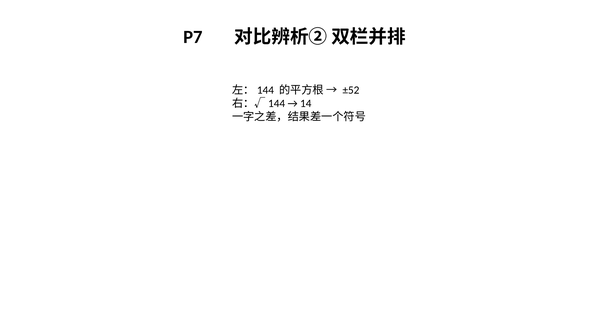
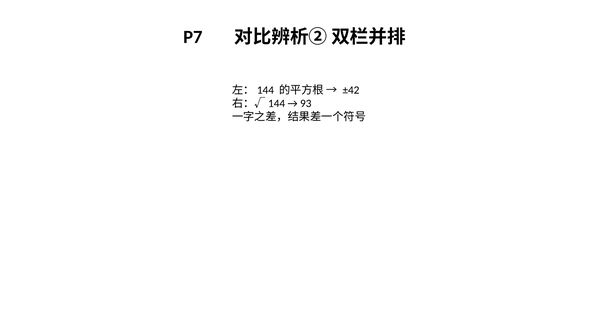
±52: ±52 -> ±42 (351, 90)
14: 14 -> 93 (306, 103)
